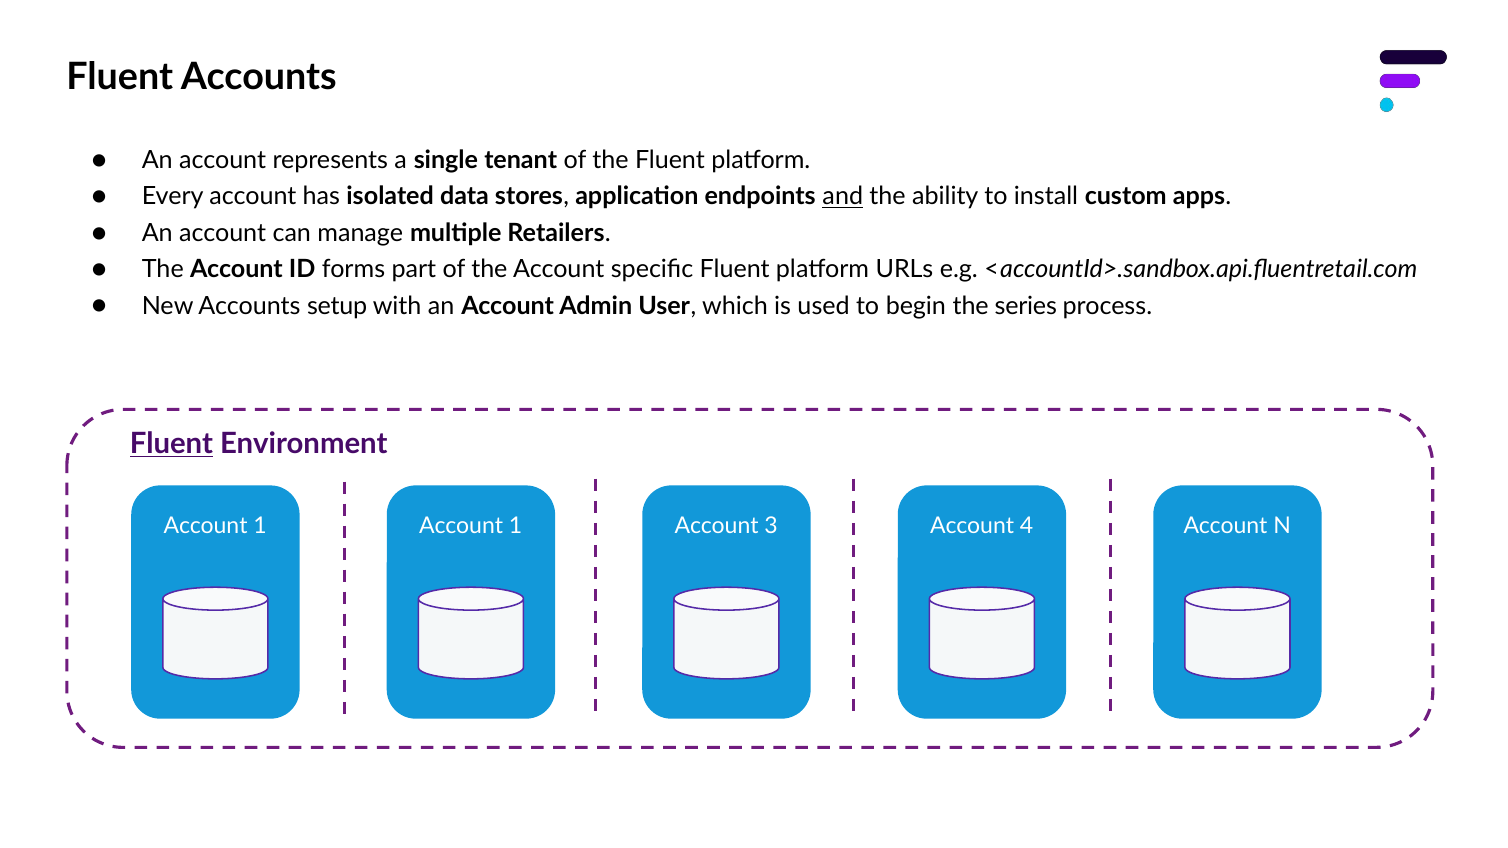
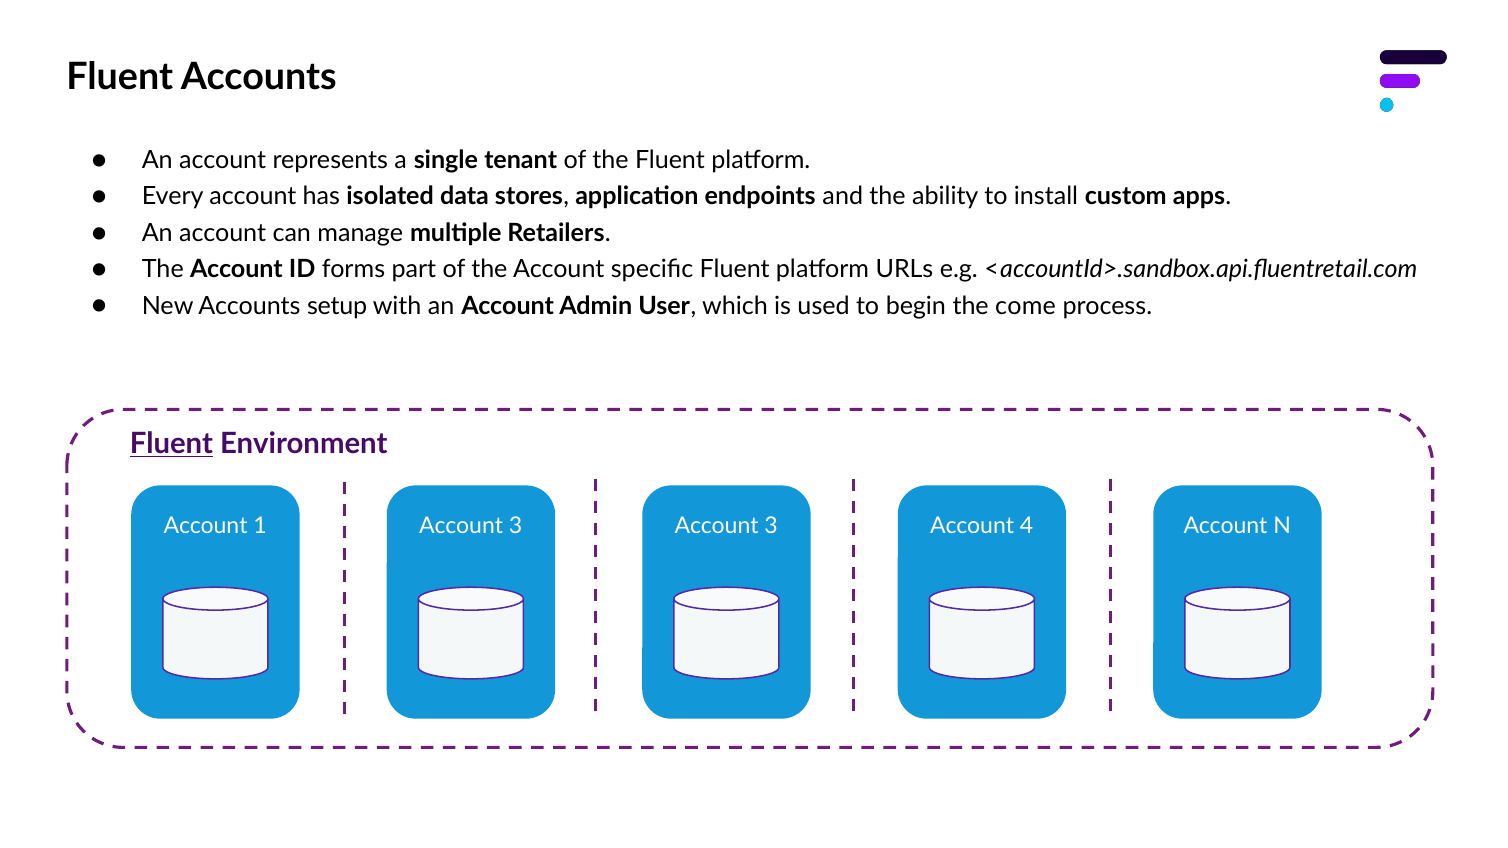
and underline: present -> none (843, 197)
series: series -> come (1026, 306)
1 Account 1: 1 -> 3 (516, 526)
